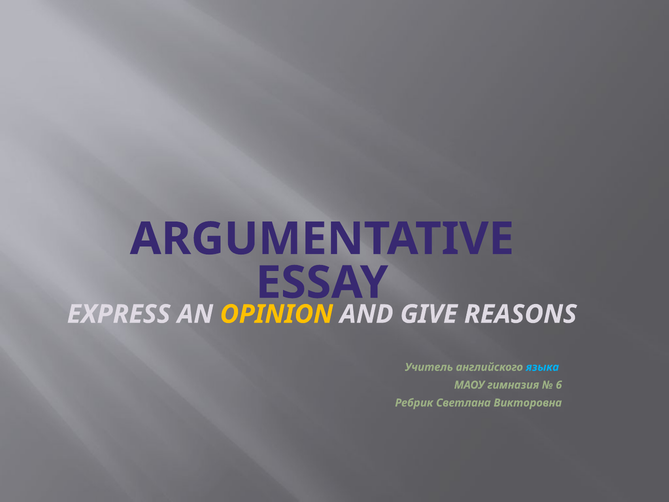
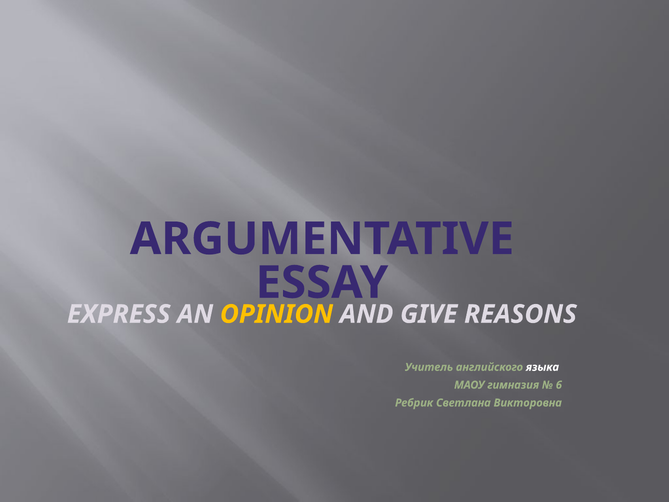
языка colour: light blue -> white (542, 367)
